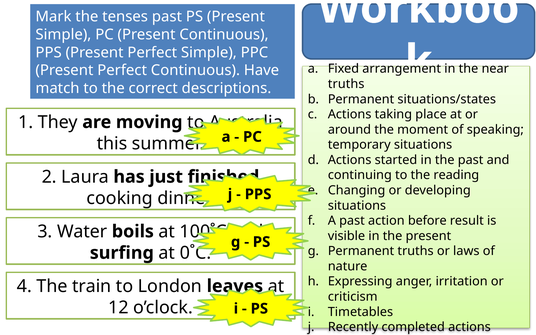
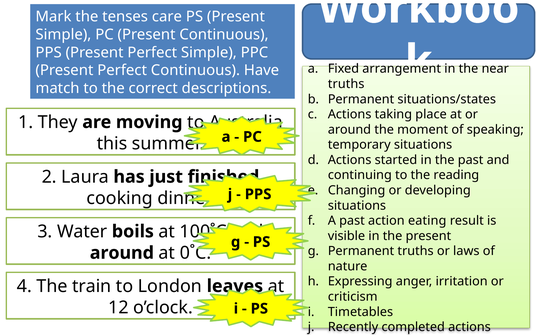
tenses past: past -> care (167, 17)
before: before -> eating (427, 221)
surfing: surfing -> around (122, 253)
